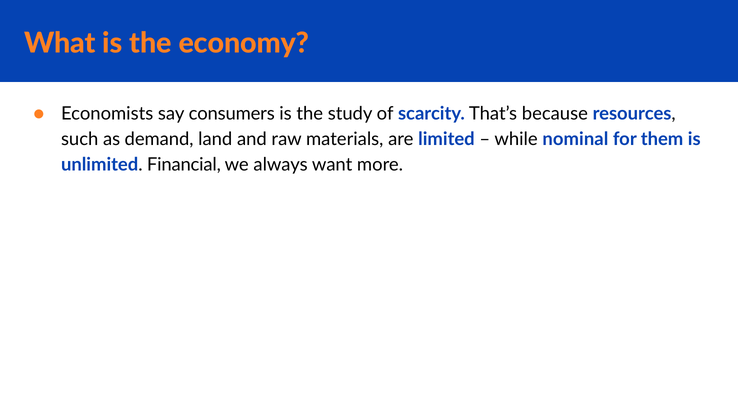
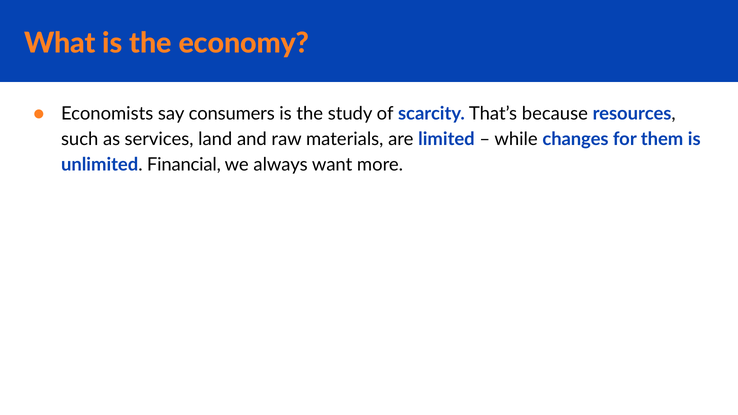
demand: demand -> services (159, 139)
nominal: nominal -> changes (576, 139)
